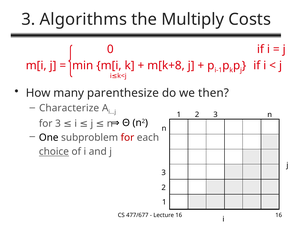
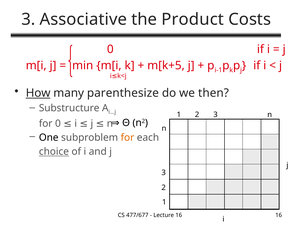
Algorithms: Algorithms -> Associative (83, 19)
Multiply: Multiply -> Product (193, 19)
m[k+8: m[k+8 -> m[k+5 (166, 66)
How underline: none -> present (38, 93)
Characterize: Characterize -> Substructure (69, 108)
for 3: 3 -> 0 (58, 124)
for colour: red -> orange (127, 138)
